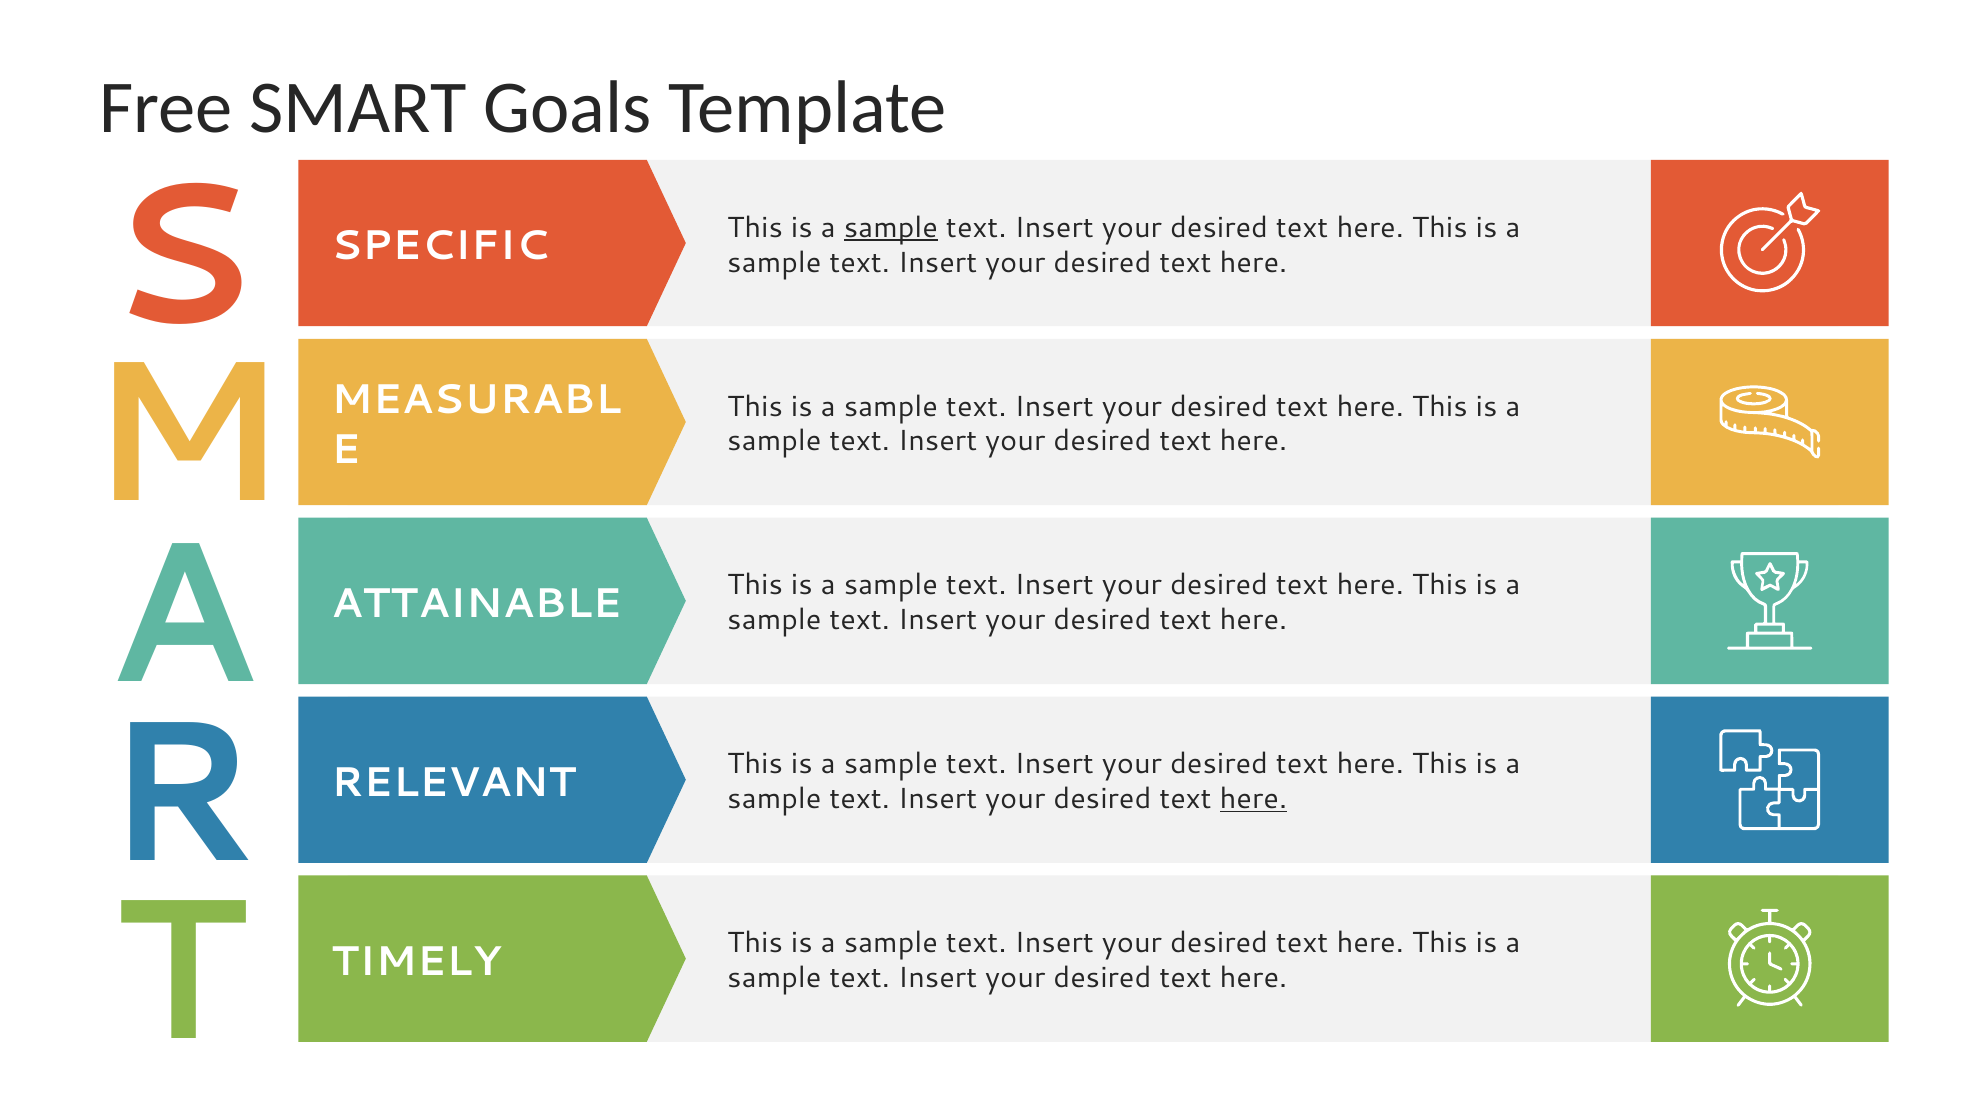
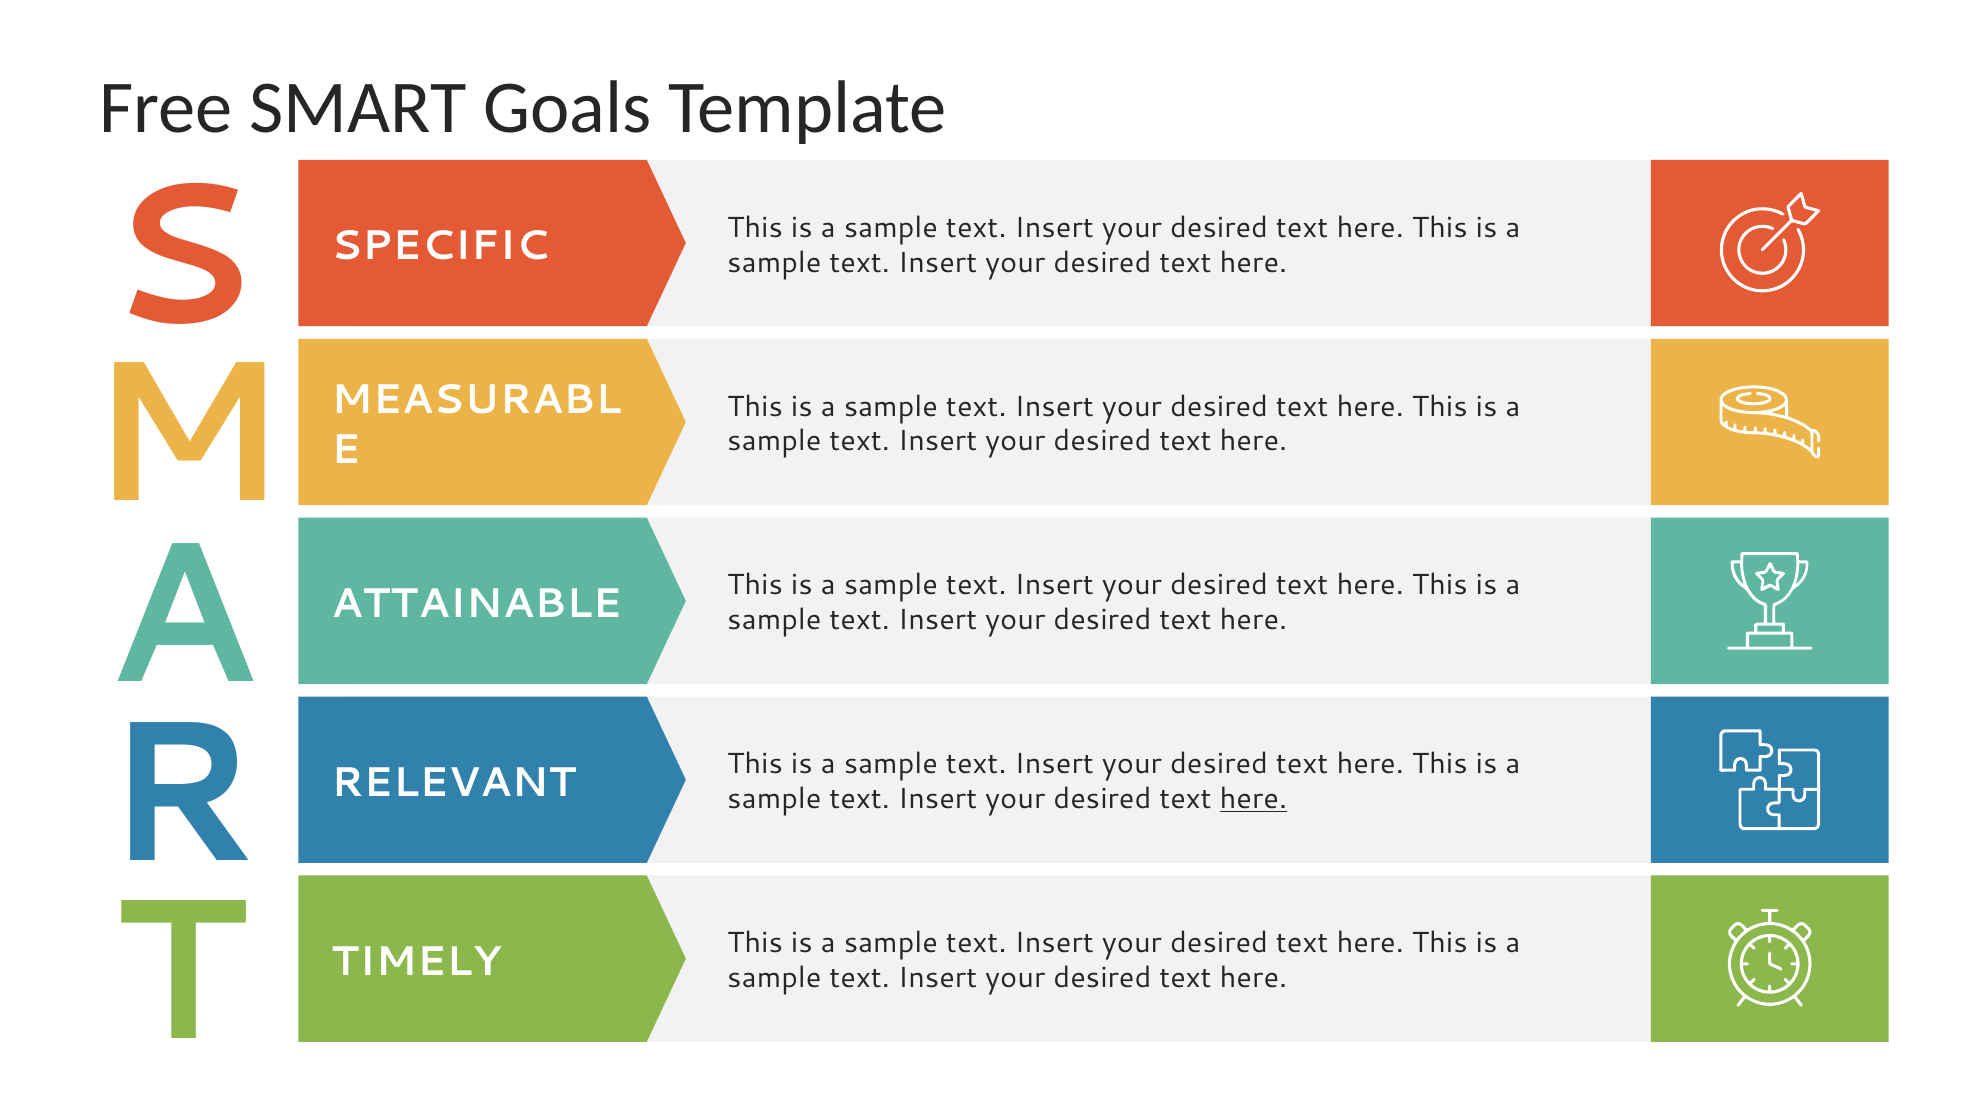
sample underline: present -> none (891, 228)
